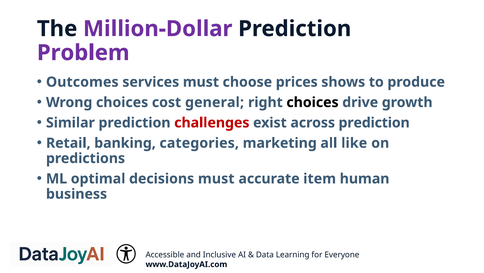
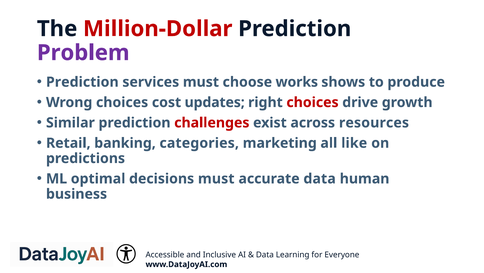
Million-Dollar colour: purple -> red (158, 29)
Outcomes: Outcomes -> Prediction (82, 82)
prices: prices -> works (297, 82)
general: general -> updates (215, 102)
choices colour: black -> red (313, 102)
across prediction: prediction -> resources (374, 122)
accurate item: item -> data (320, 178)
